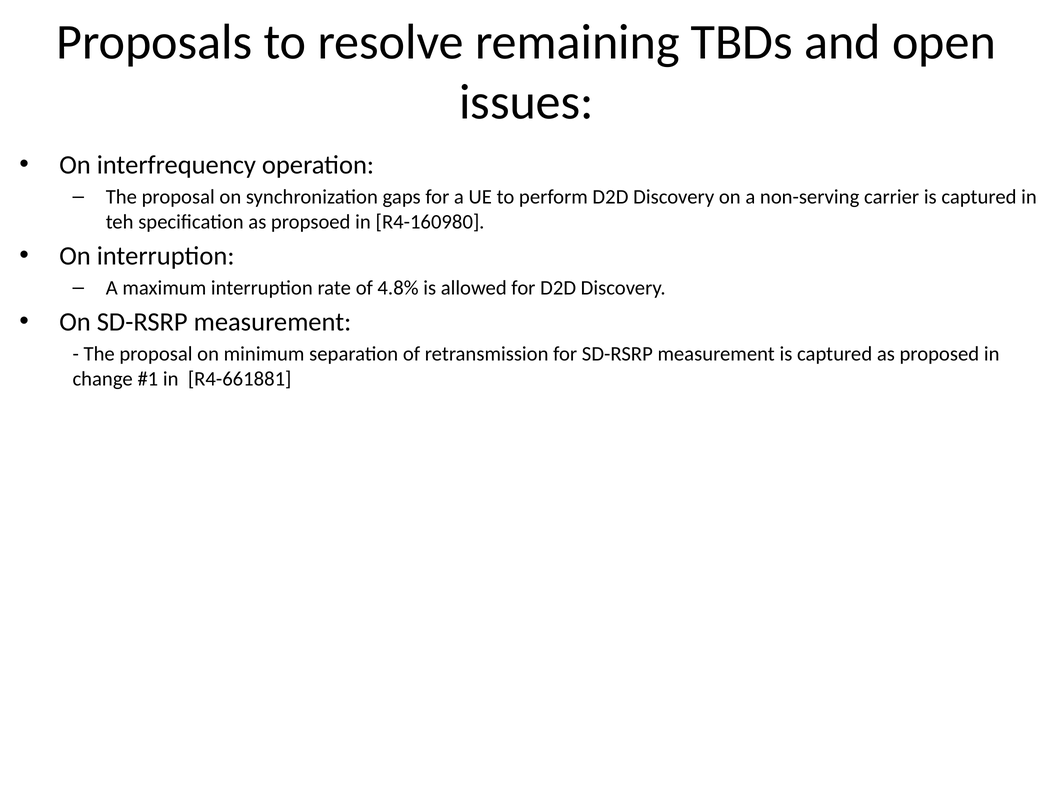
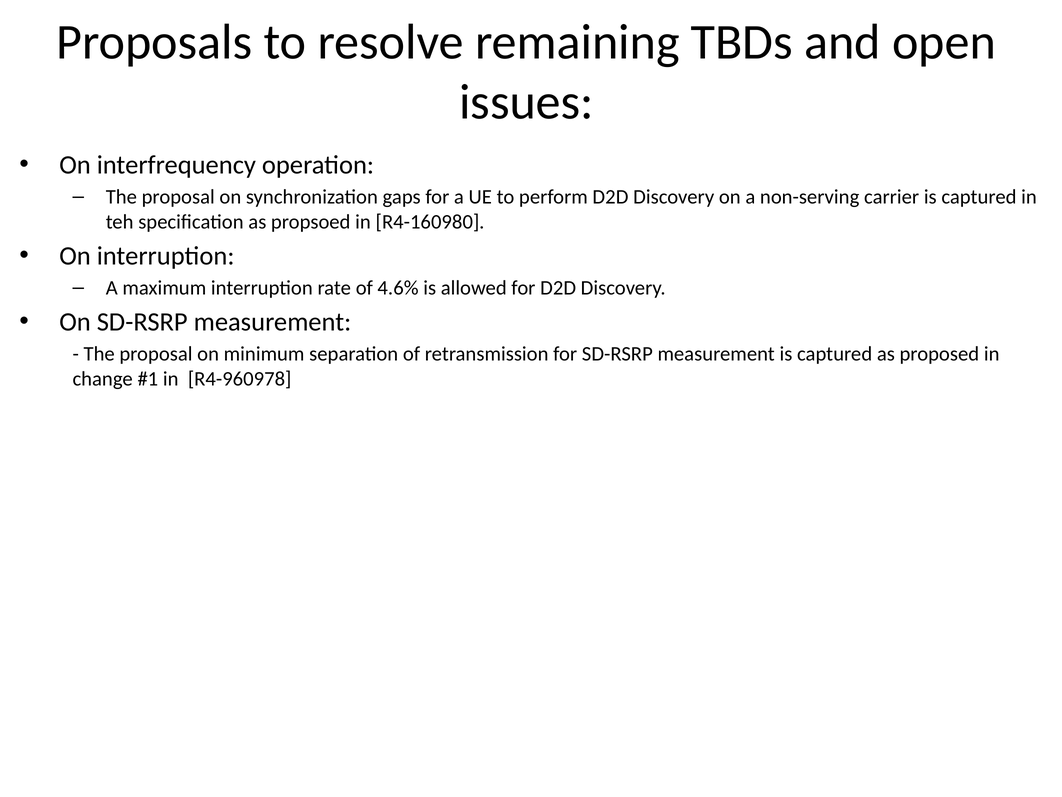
4.8%: 4.8% -> 4.6% (398, 288)
R4-661881: R4-661881 -> R4-960978 (240, 379)
